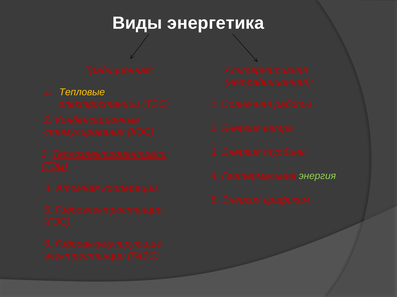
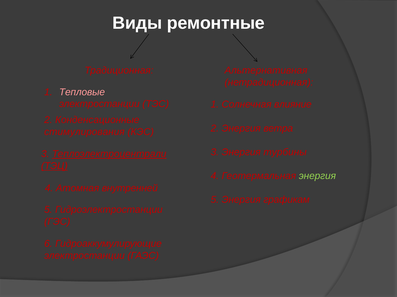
энергетика: энергетика -> ремонтные (216, 23)
Тепловые colour: yellow -> pink (82, 92)
работы: работы -> влияние (293, 105)
кооперации: кооперации -> внутренней (130, 188)
